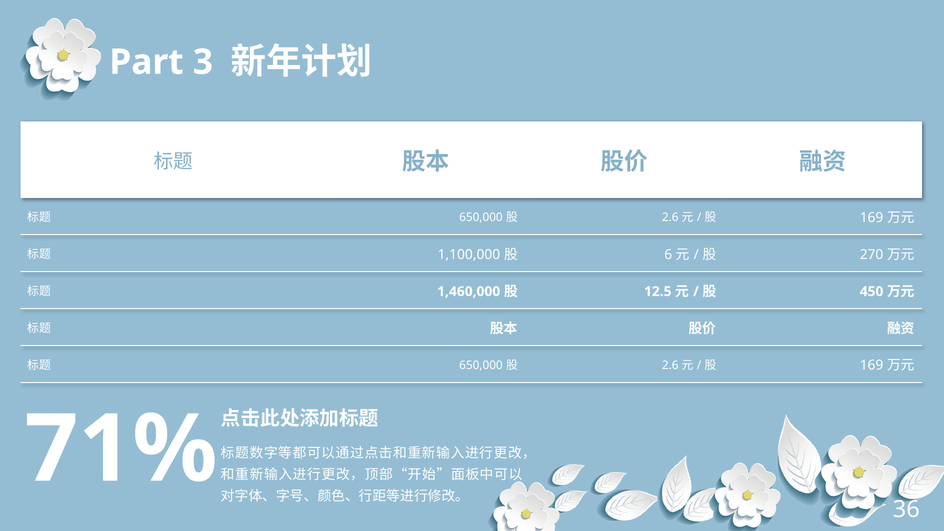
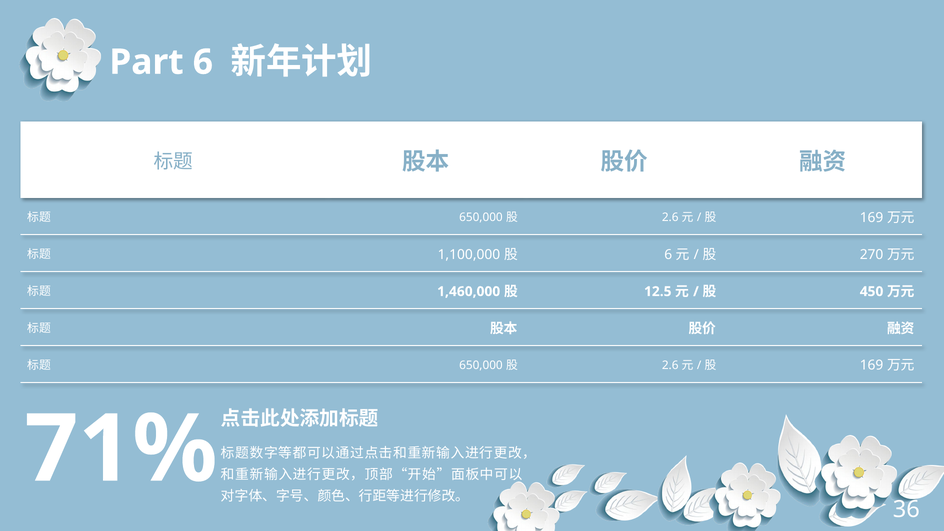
Part 3: 3 -> 6 (203, 62)
